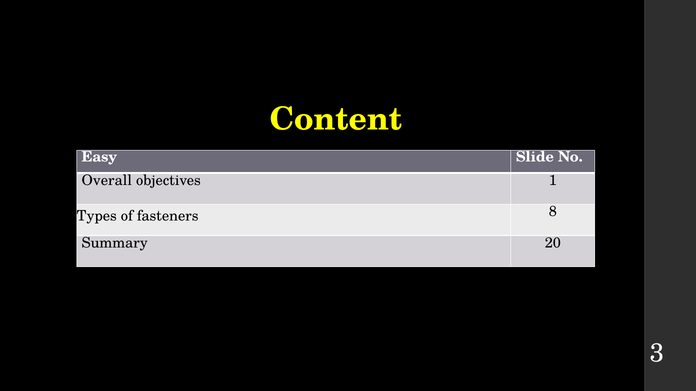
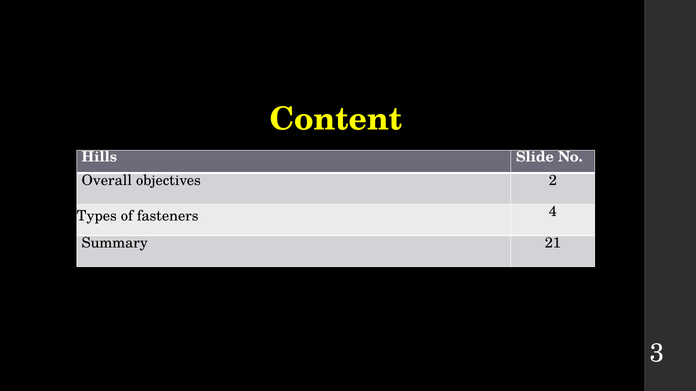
Easy: Easy -> Hills (99, 157)
1: 1 -> 2 (553, 181)
8: 8 -> 4 (553, 212)
20: 20 -> 21 (553, 243)
